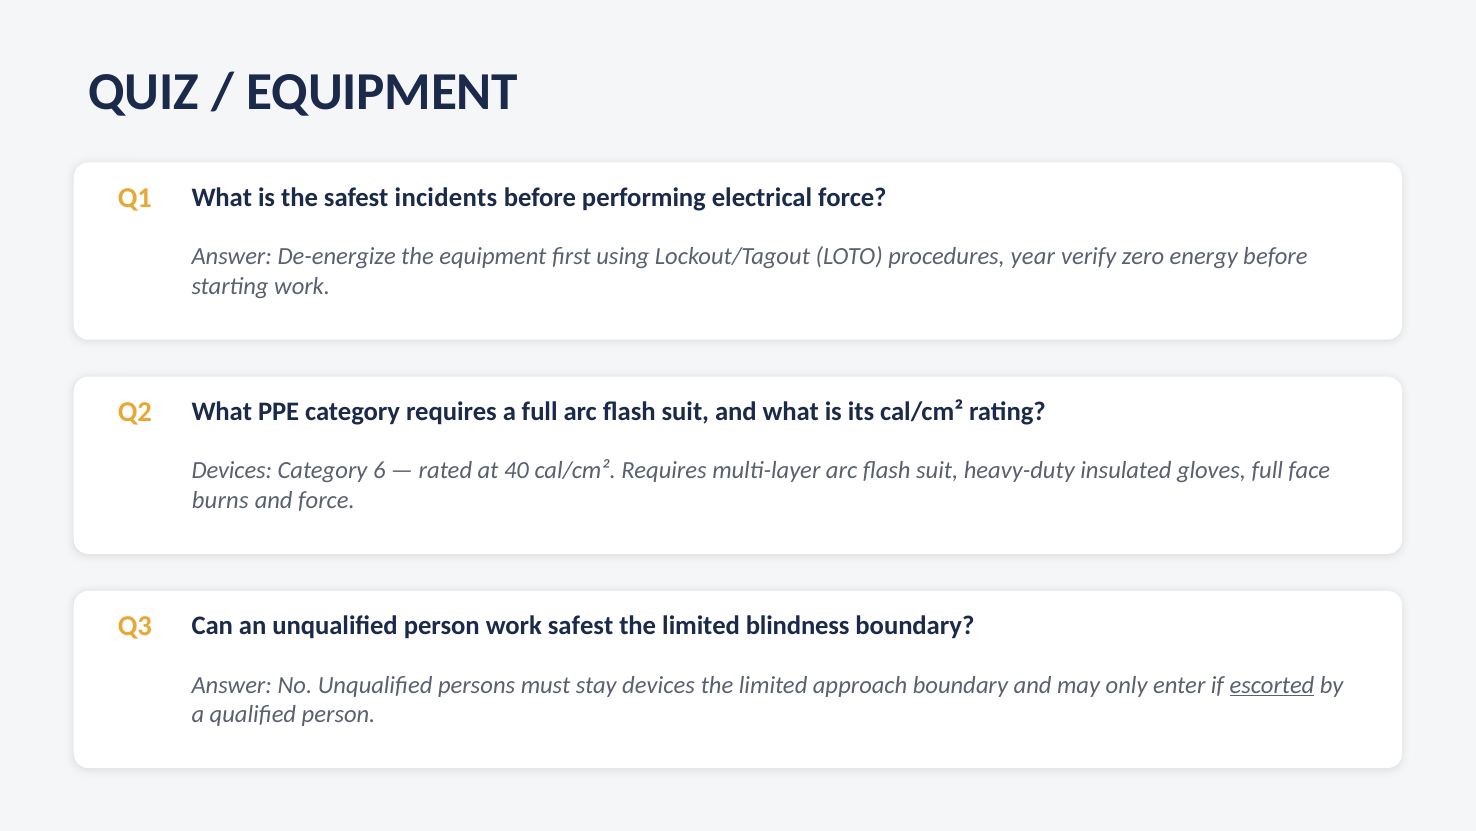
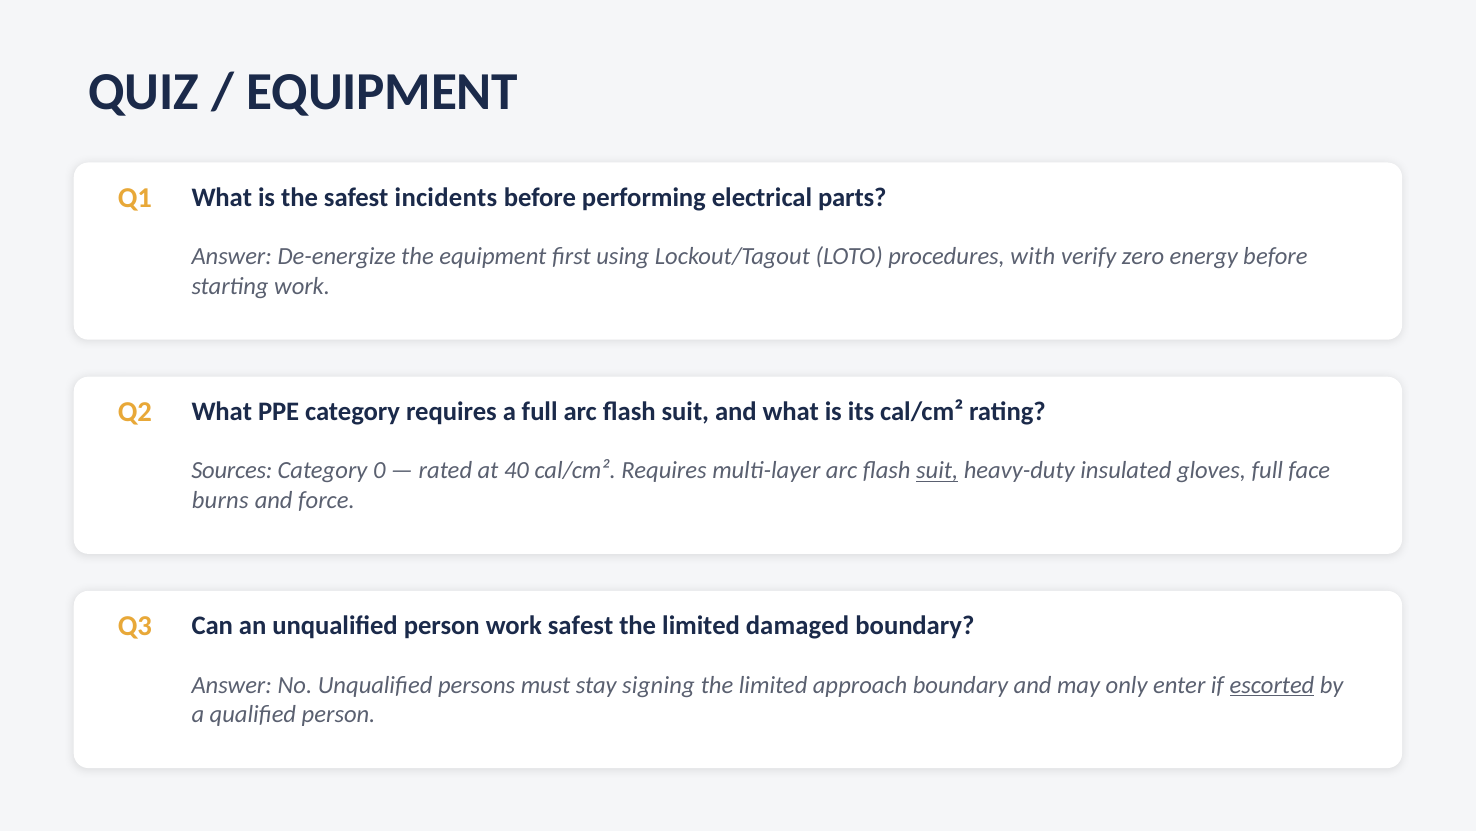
electrical force: force -> parts (852, 197)
year: year -> with (1033, 256)
Devices: Devices -> Sources (232, 470)
6: 6 -> 0 (379, 470)
suit underline: none -> present (937, 470)
blindness: blindness -> damaged (798, 625)
stay devices: devices -> signing (659, 684)
